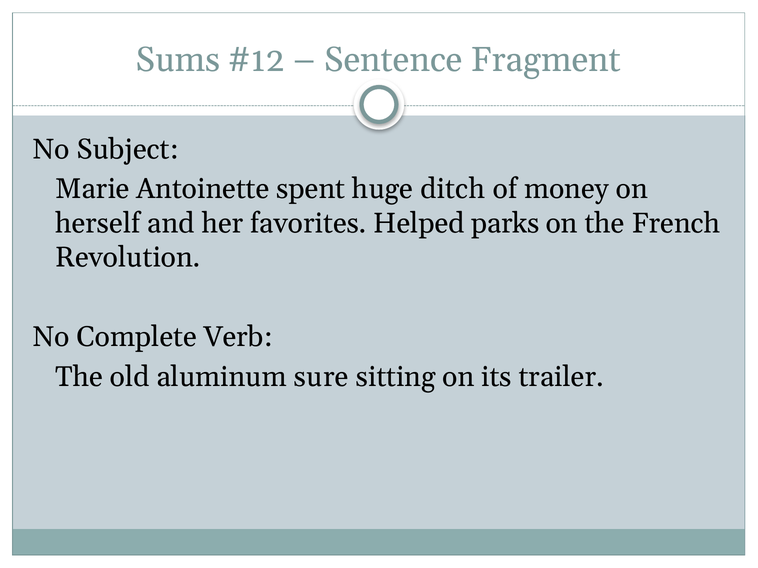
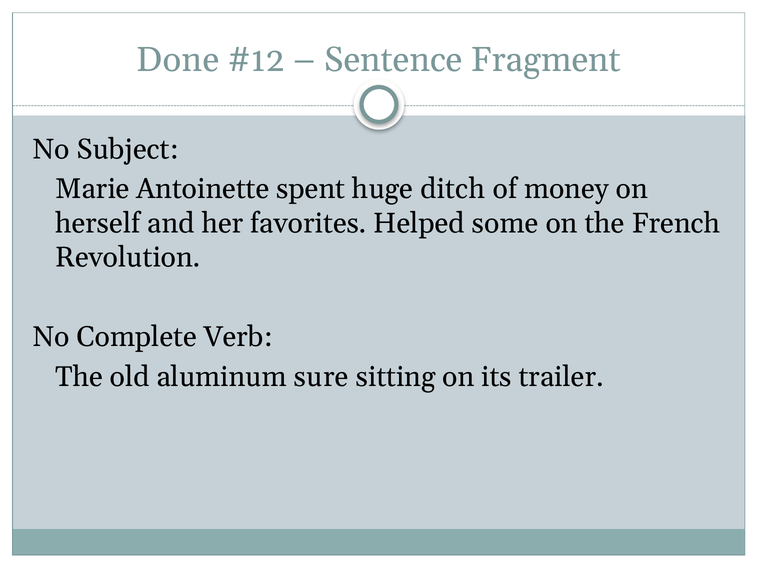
Sums: Sums -> Done (178, 60)
parks: parks -> some (505, 223)
